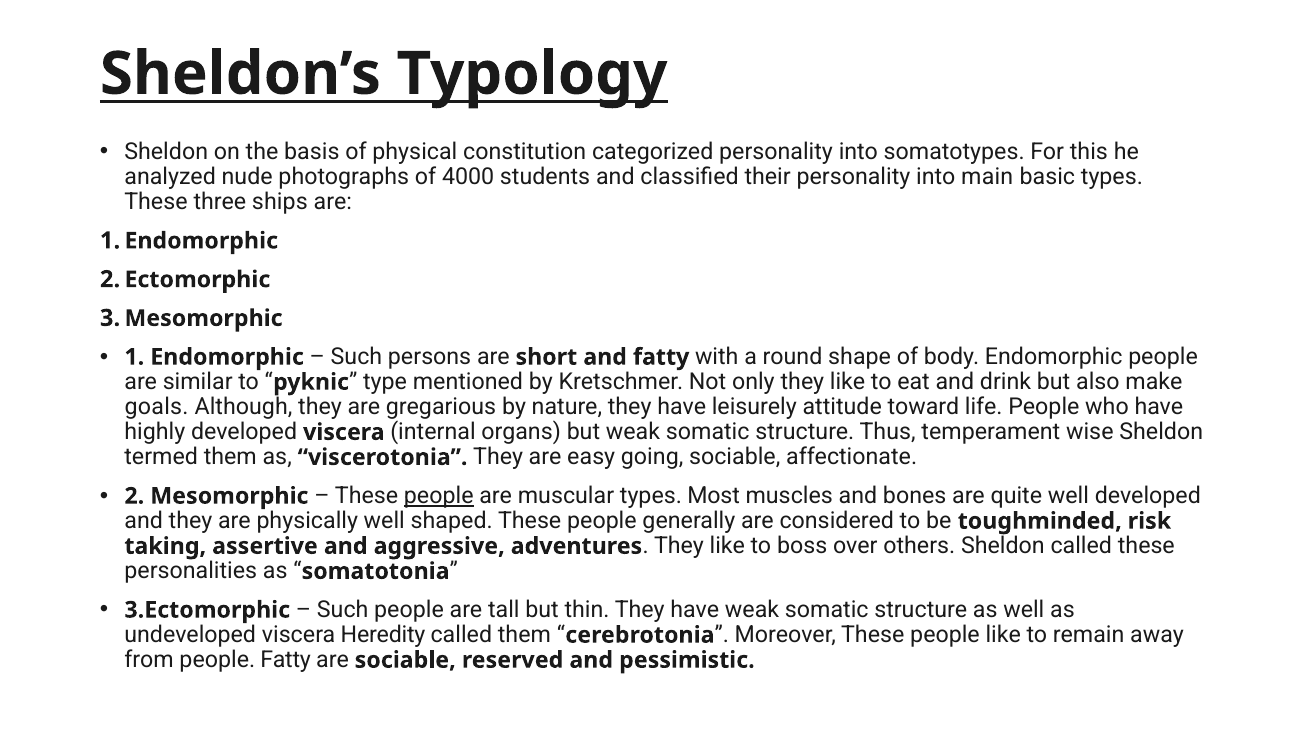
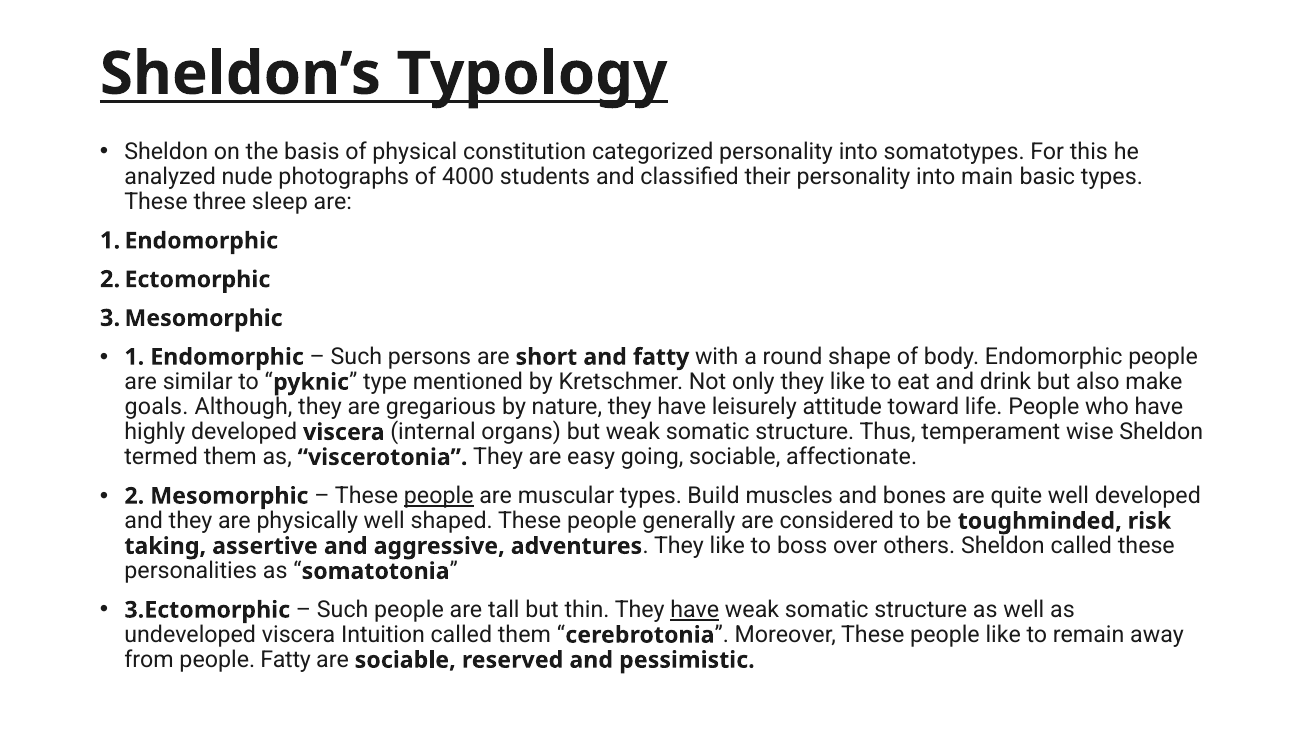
ships: ships -> sleep (280, 202)
Most: Most -> Build (713, 496)
have underline: none -> present (695, 610)
Heredity: Heredity -> Intuition (383, 635)
